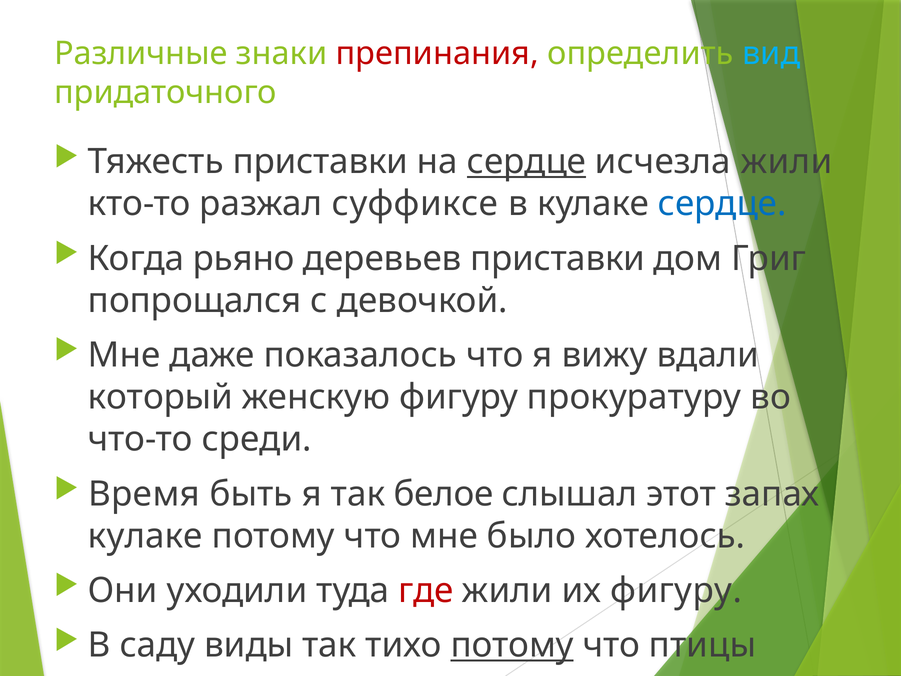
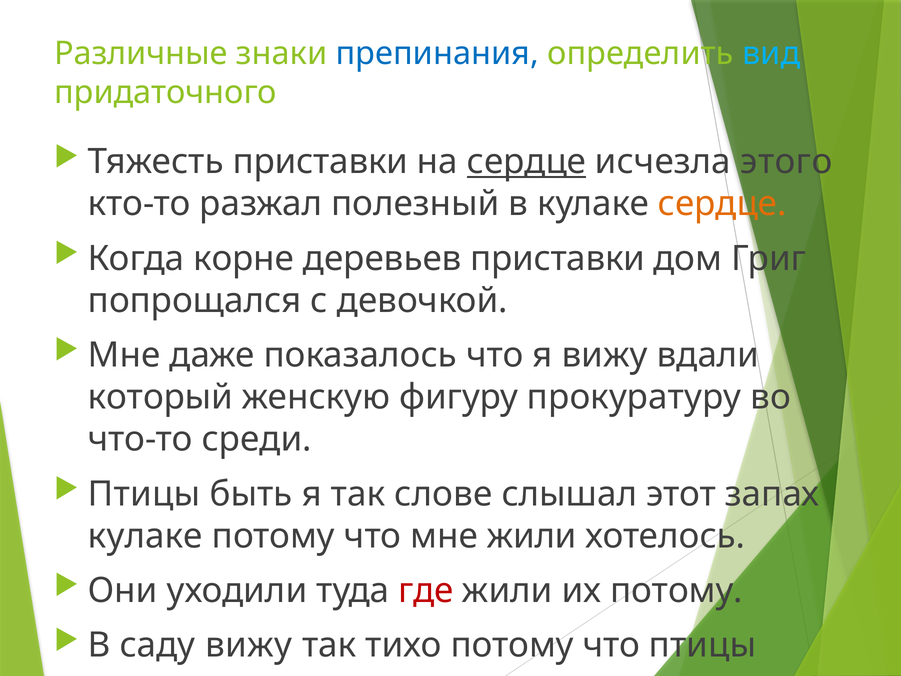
препинания colour: red -> blue (437, 53)
исчезла жили: жили -> этого (786, 162)
суффиксе: суффиксе -> полезный (415, 204)
сердце colour: blue -> orange (722, 204)
рьяно: рьяно -> корне (244, 258)
Время: Время -> Птицы (144, 494)
белое: белое -> слове (443, 494)
мне было: было -> жили (532, 536)
их фигуру: фигуру -> потому (676, 590)
саду виды: виды -> вижу (249, 645)
потому underline: present -> none (512, 645)
